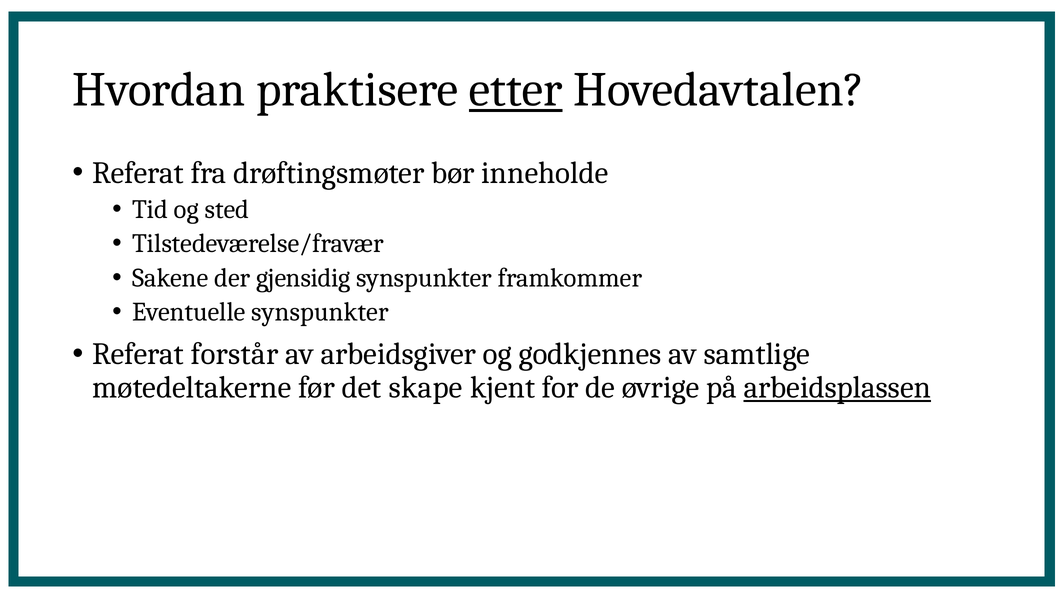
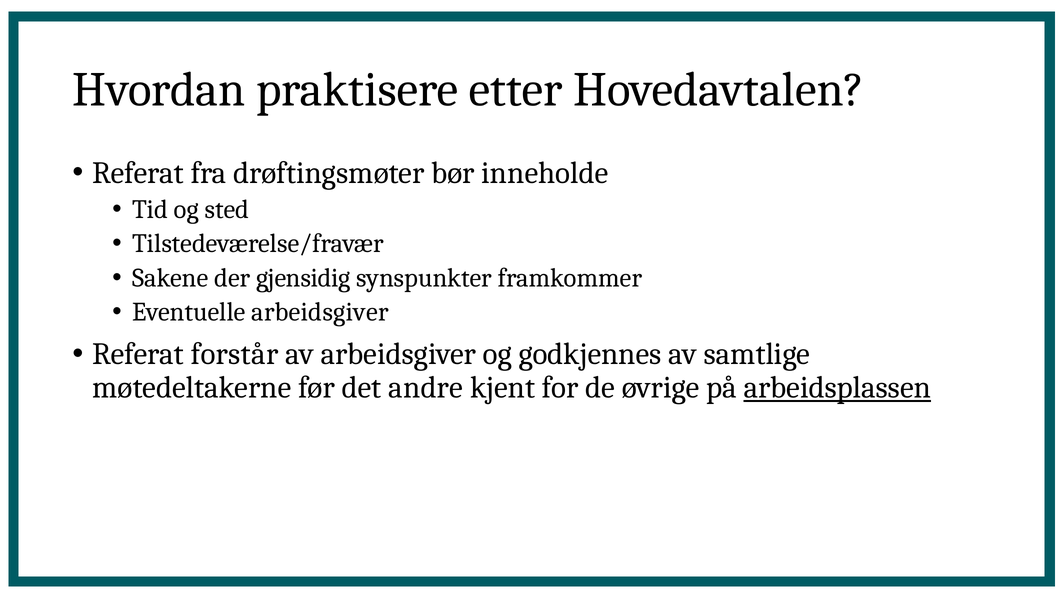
etter underline: present -> none (516, 90)
Eventuelle synspunkter: synspunkter -> arbeidsgiver (320, 312)
skape: skape -> andre (426, 388)
